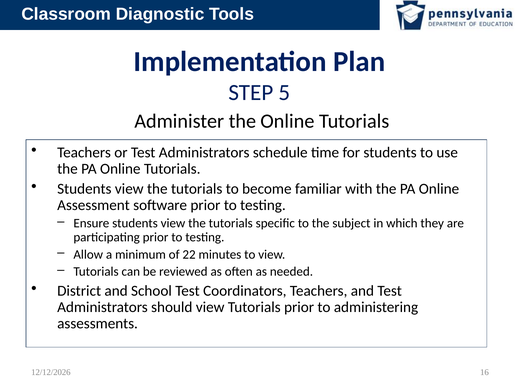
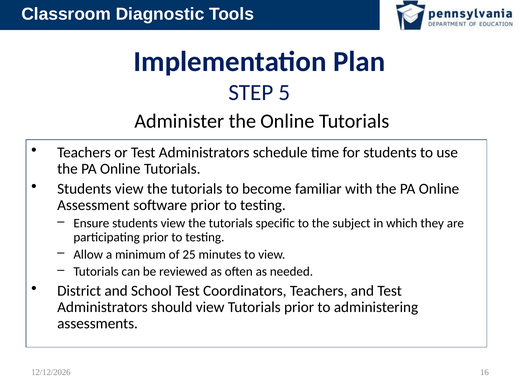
22: 22 -> 25 (189, 255)
